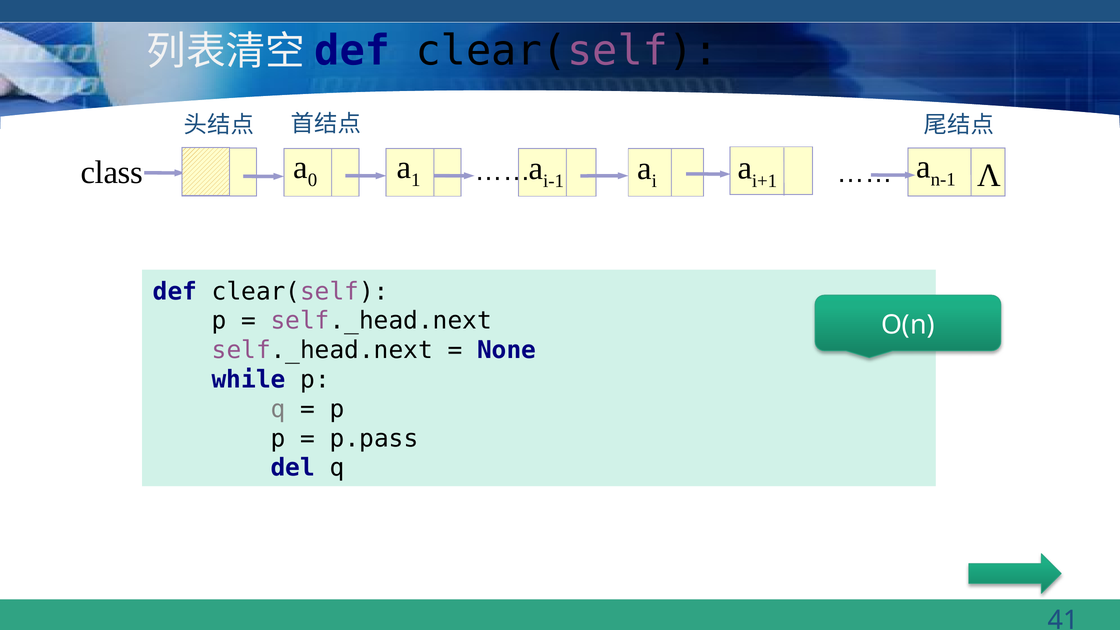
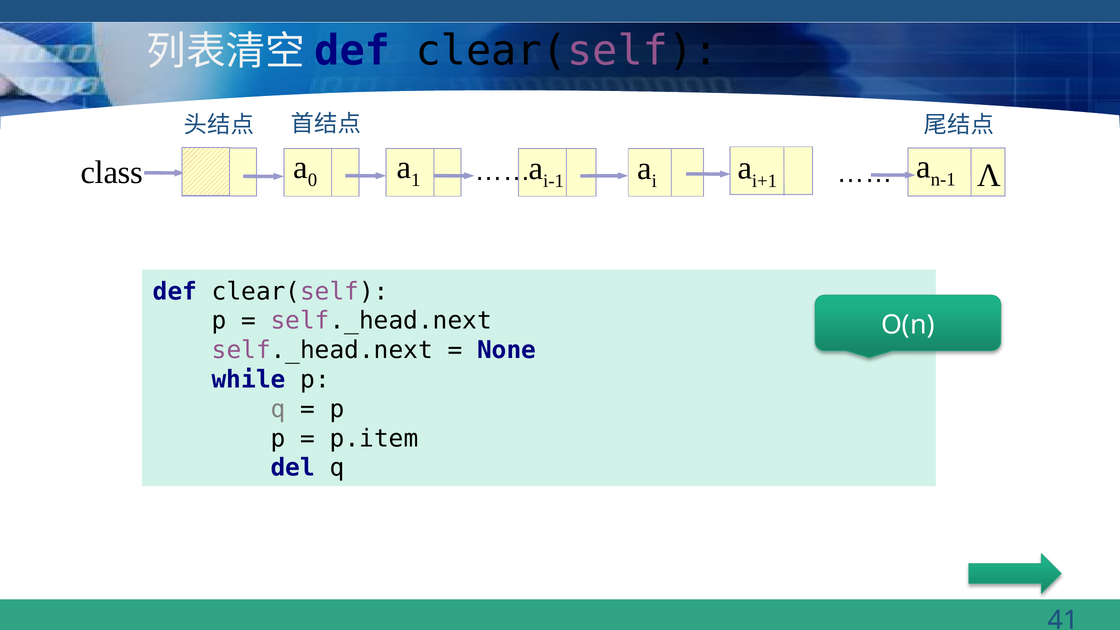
p.pass: p.pass -> p.item (374, 439)
